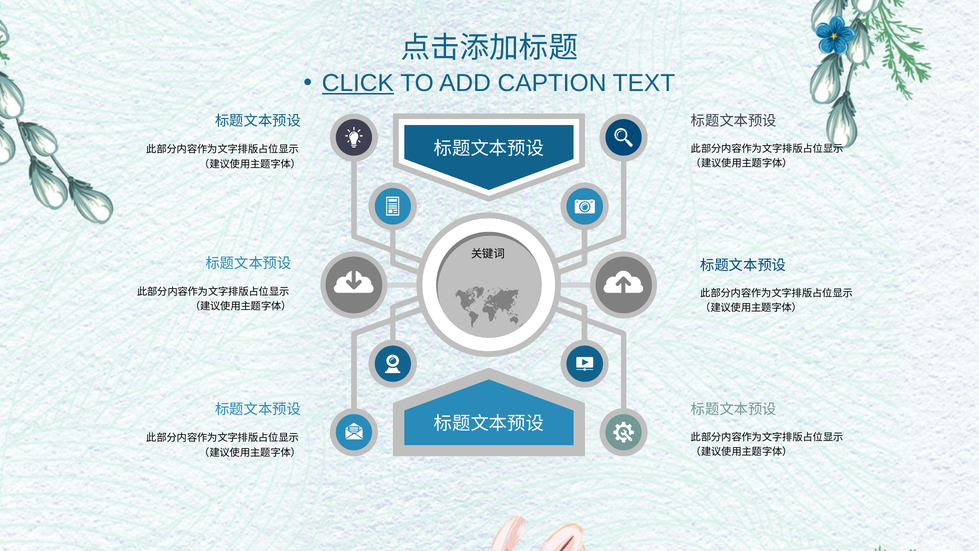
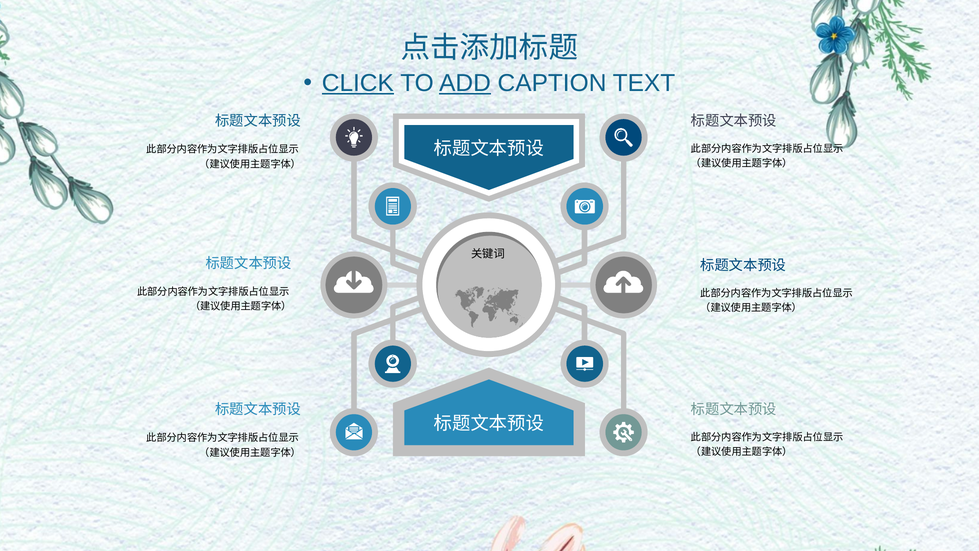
ADD underline: none -> present (465, 83)
